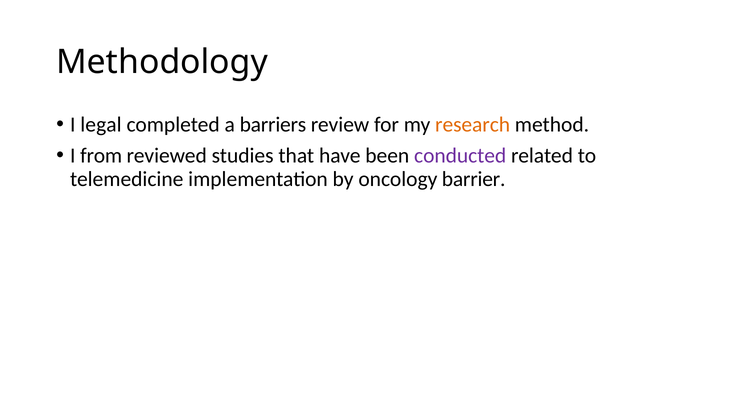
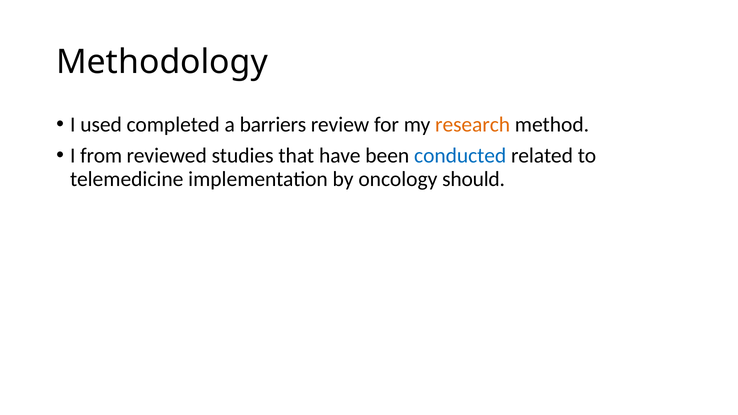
legal: legal -> used (101, 125)
conducted colour: purple -> blue (460, 156)
barrier: barrier -> should (474, 179)
